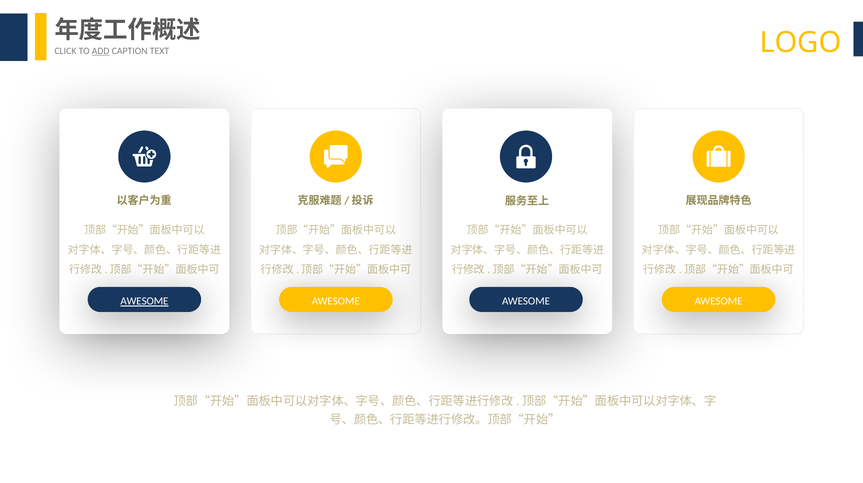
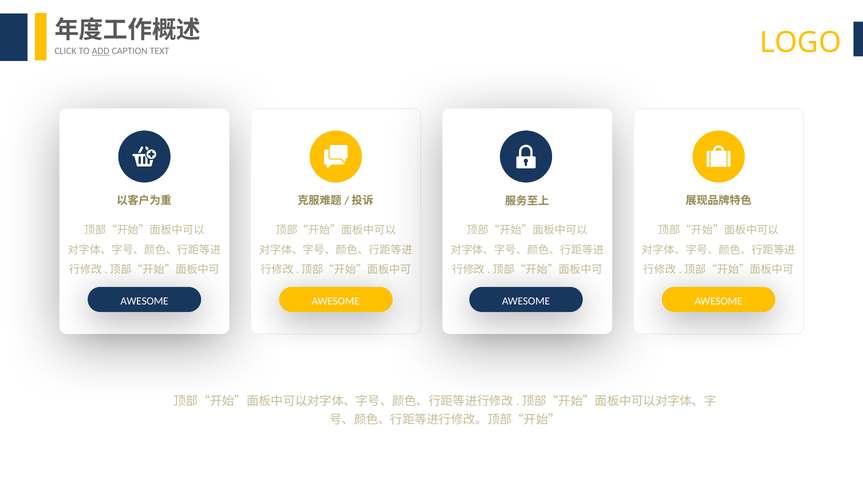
AWESOME underline: present -> none (144, 301)
